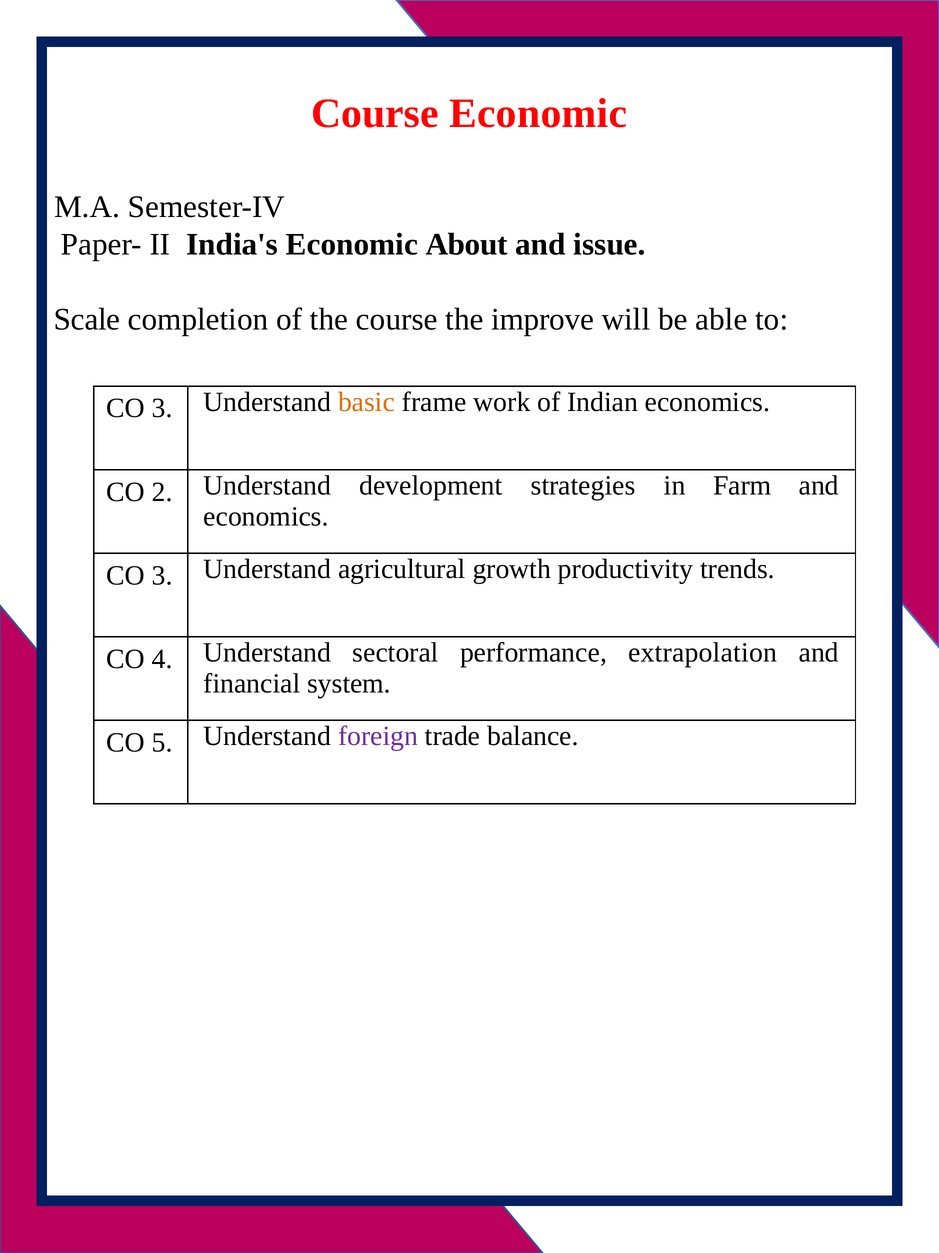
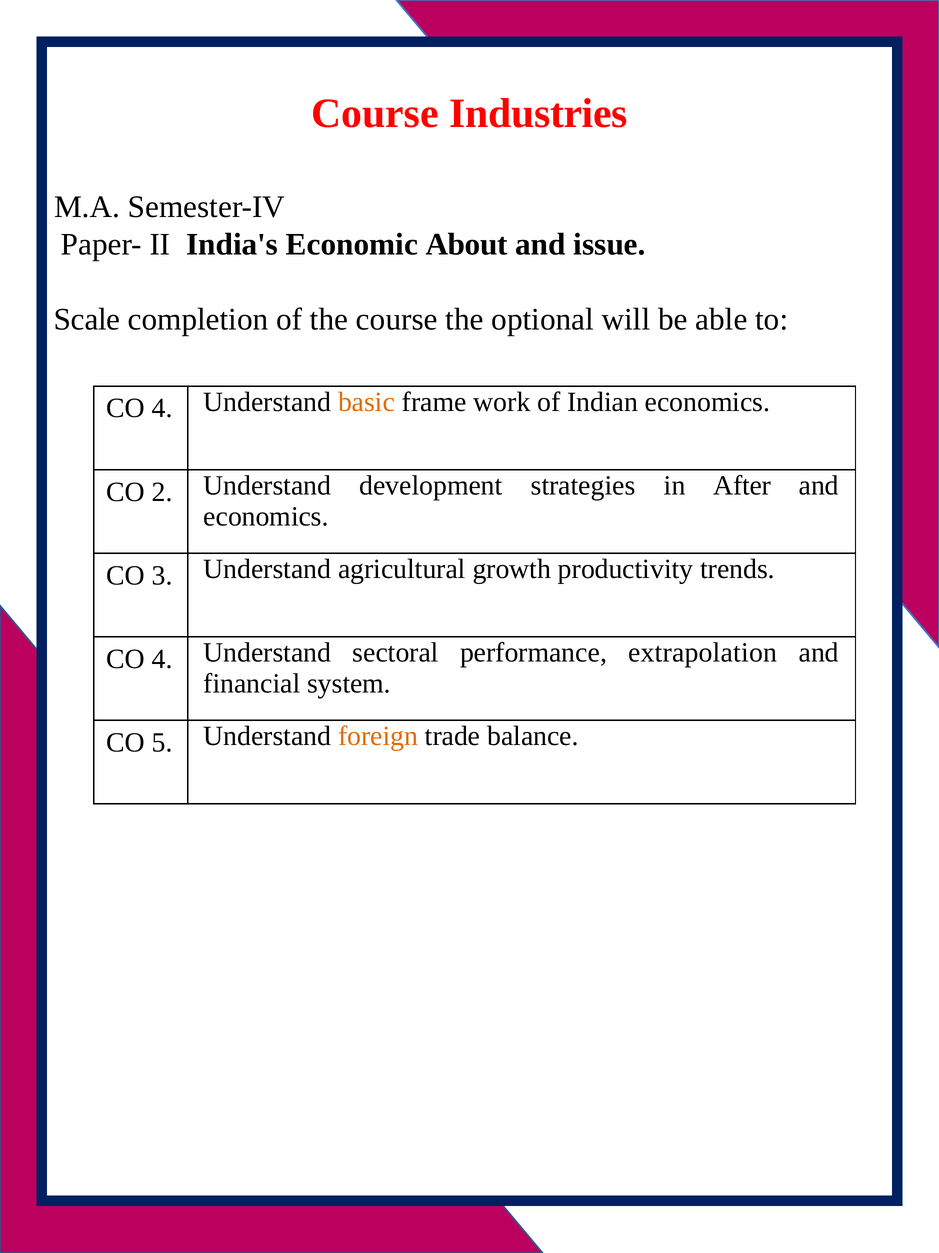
Course Economic: Economic -> Industries (538, 113)
improve: improve -> optional (543, 319)
3: 3 -> 4 (162, 408)
Farm: Farm -> After (742, 485)
foreign colour: purple -> orange (378, 736)
